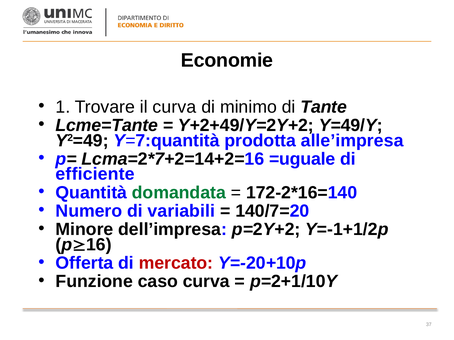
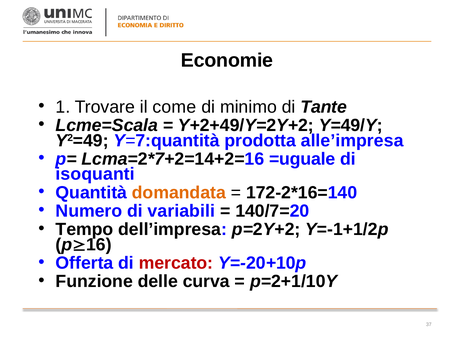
il curva: curva -> come (174, 107)
Lcme=Tante: Lcme=Tante -> Lcme=Scala (107, 125)
efficiente: efficiente -> isoquanti (95, 174)
domandata colour: green -> orange (179, 193)
Minore: Minore -> Tempo (85, 230)
caso: caso -> delle (158, 282)
